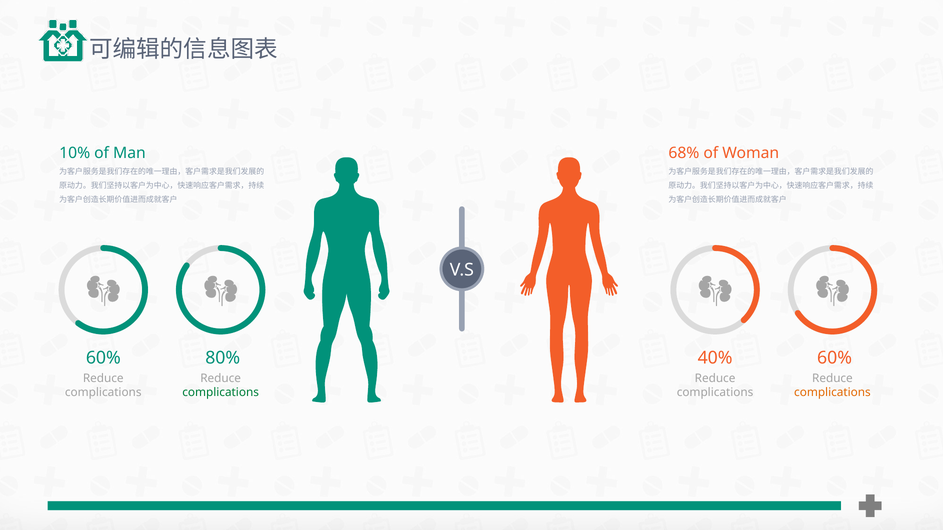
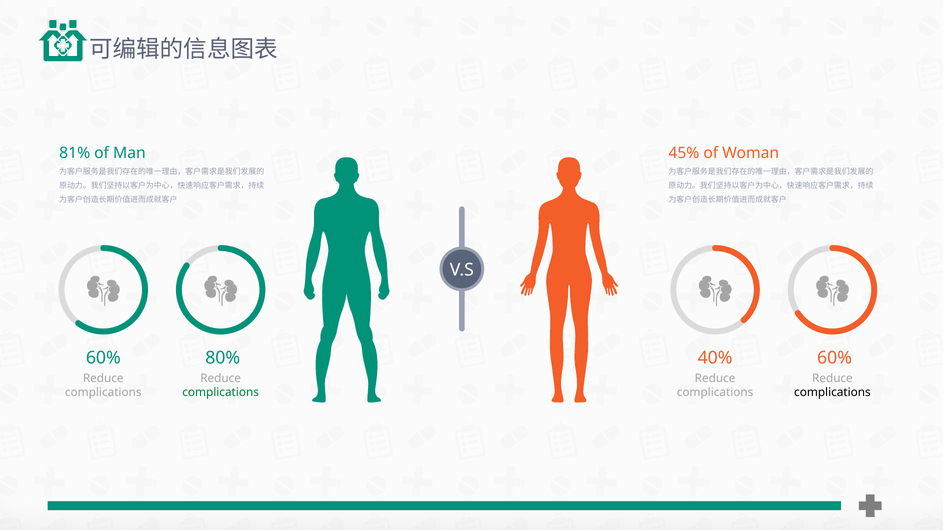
10%: 10% -> 81% (75, 153)
68%: 68% -> 45% (684, 153)
complications colour: orange -> black (832, 393)
